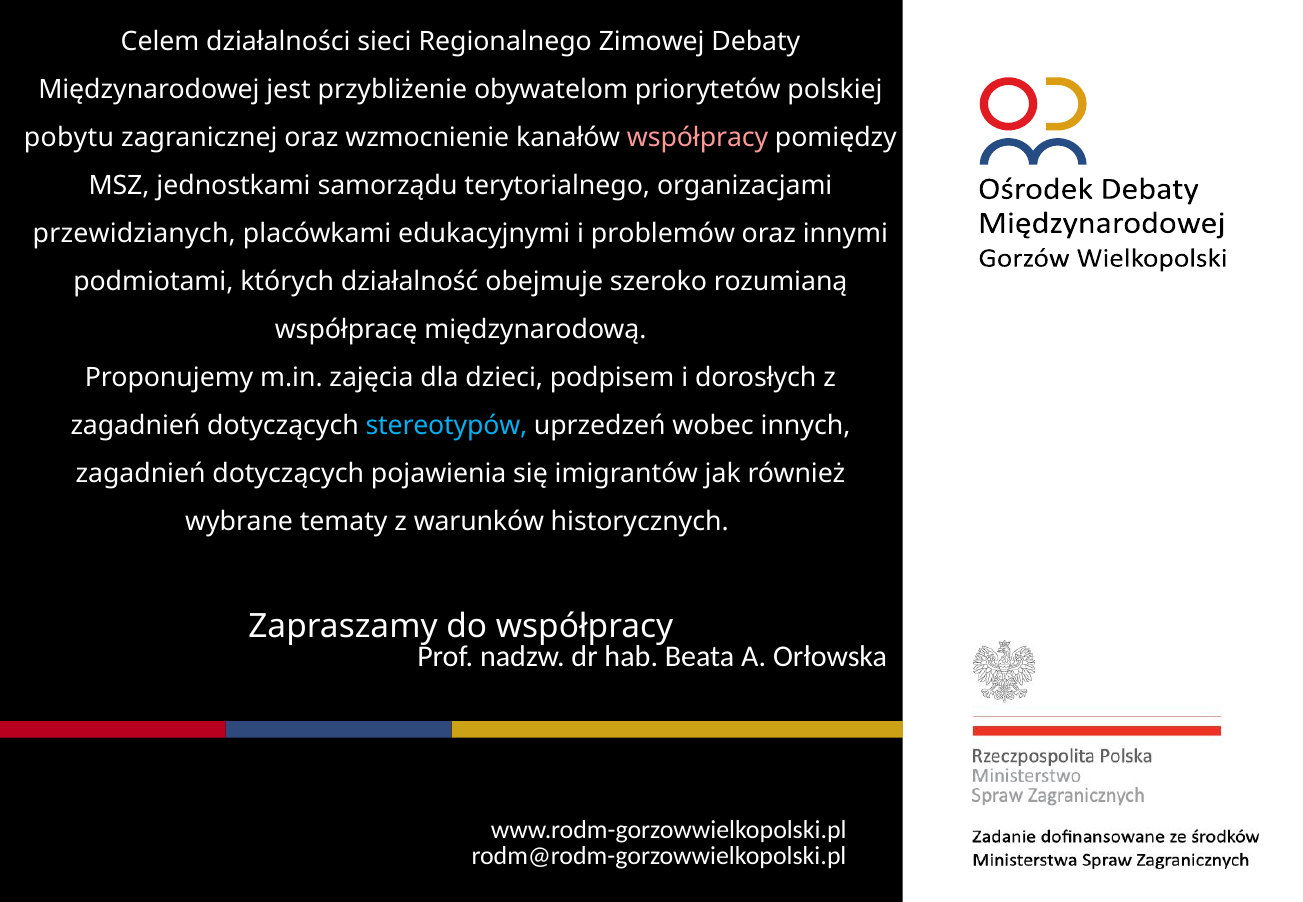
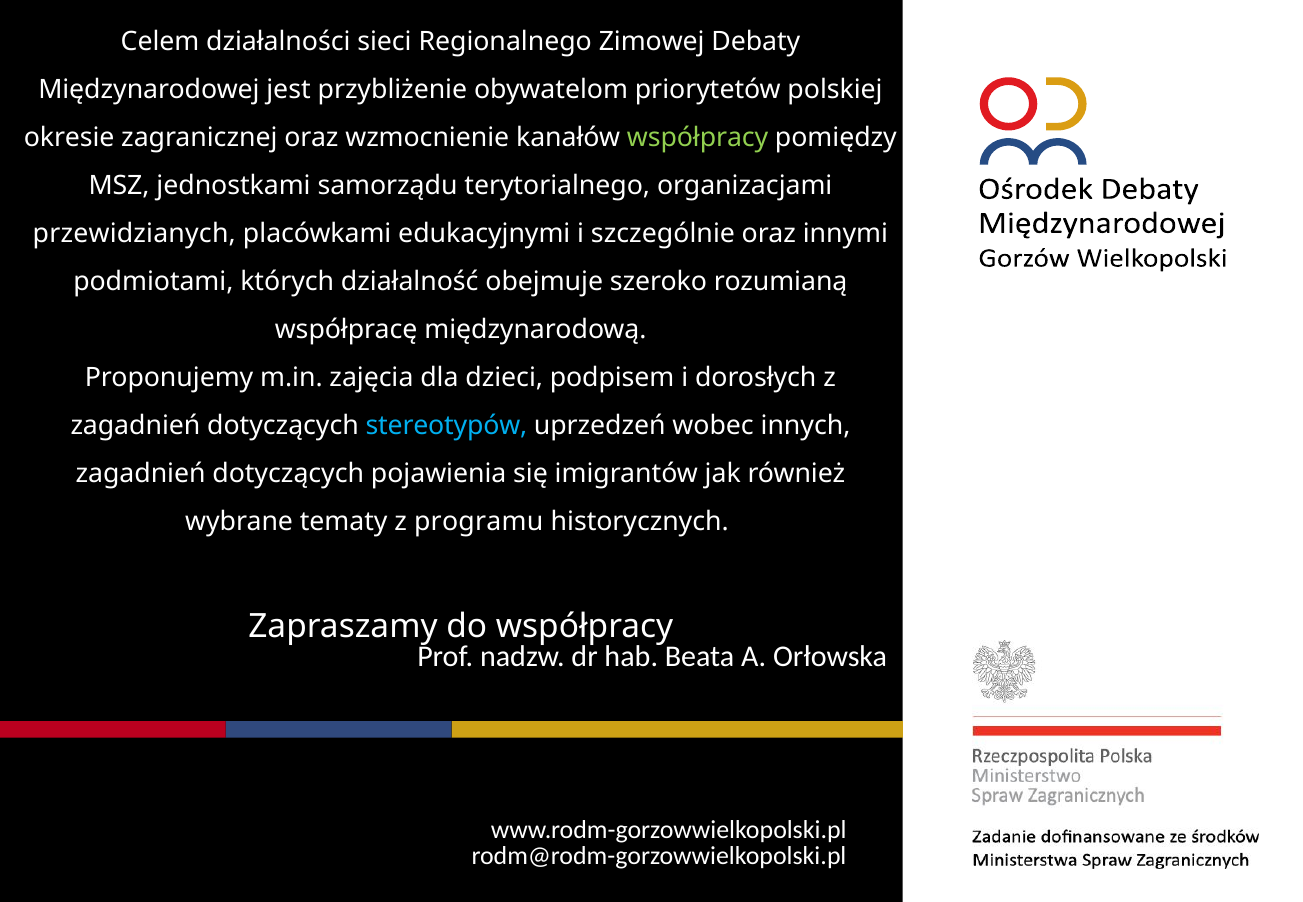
pobytu: pobytu -> okresie (69, 138)
współpracy colour: pink -> light green (698, 138)
problemów: problemów -> szczególnie (663, 234)
warunków: warunków -> programu (479, 522)
